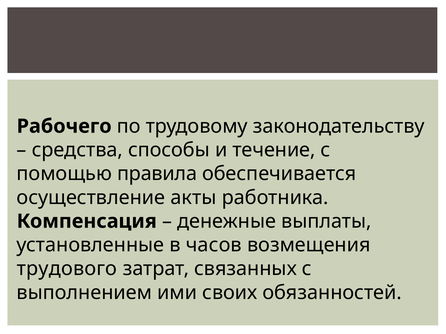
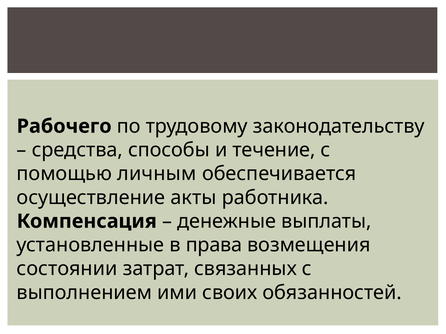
правила: правила -> личным (157, 174)
часов: часов -> права (214, 245)
трудового: трудового -> состоянии (67, 269)
